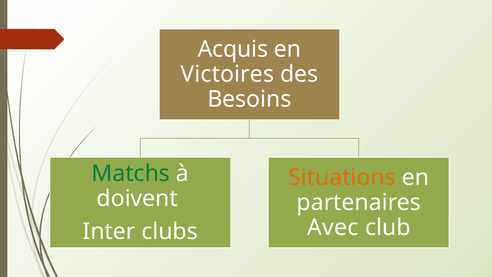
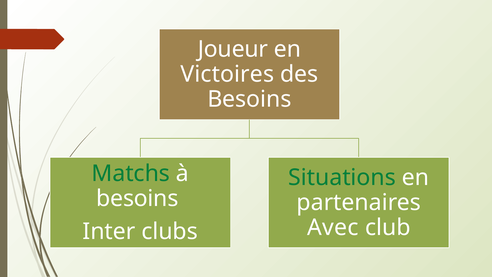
Acquis: Acquis -> Joueur (233, 49)
Situations colour: orange -> green (342, 177)
doivent: doivent -> besoins (137, 198)
